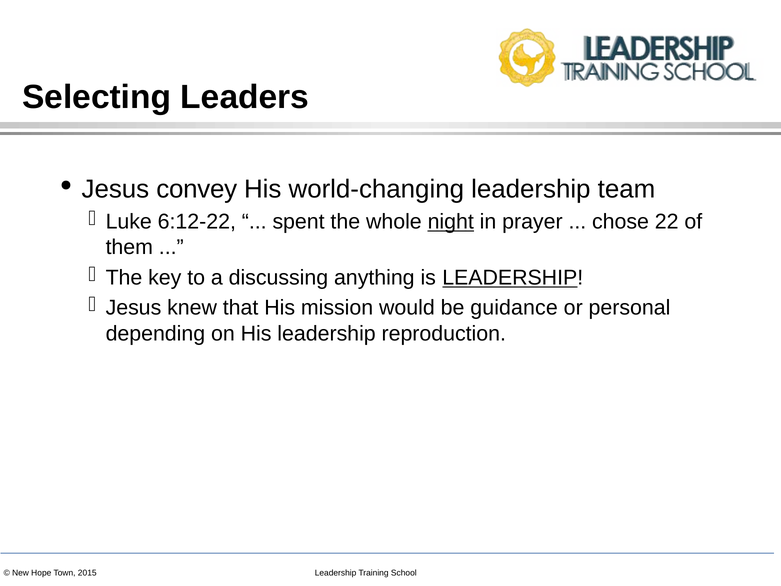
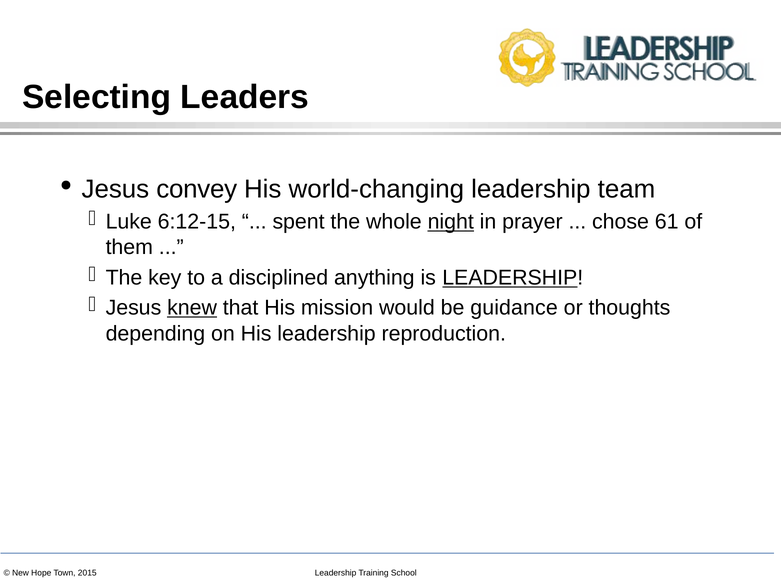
6:12-22: 6:12-22 -> 6:12-15 (197, 222)
22: 22 -> 61 (667, 222)
discussing: discussing -> disciplined (278, 277)
knew underline: none -> present (192, 308)
personal: personal -> thoughts (629, 308)
